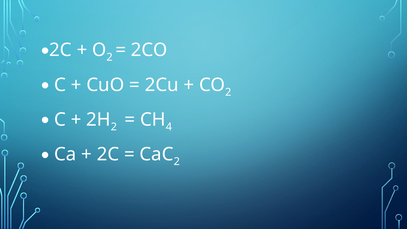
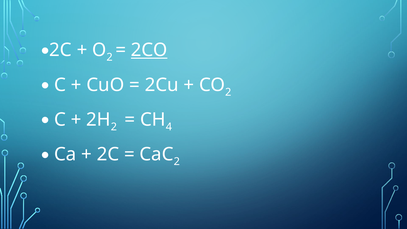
2СО underline: none -> present (149, 50)
